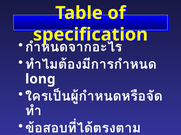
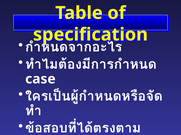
long: long -> case (40, 79)
